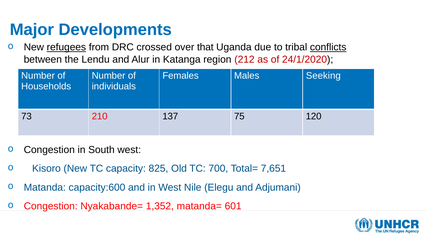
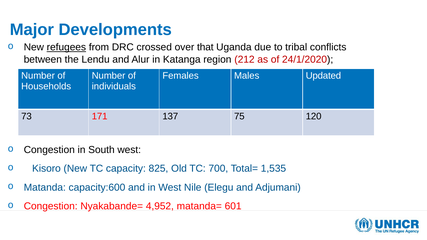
conflicts underline: present -> none (328, 47)
Seeking: Seeking -> Updated (323, 76)
210: 210 -> 171 (100, 116)
7,651: 7,651 -> 1,535 (273, 169)
1,352: 1,352 -> 4,952 (160, 206)
